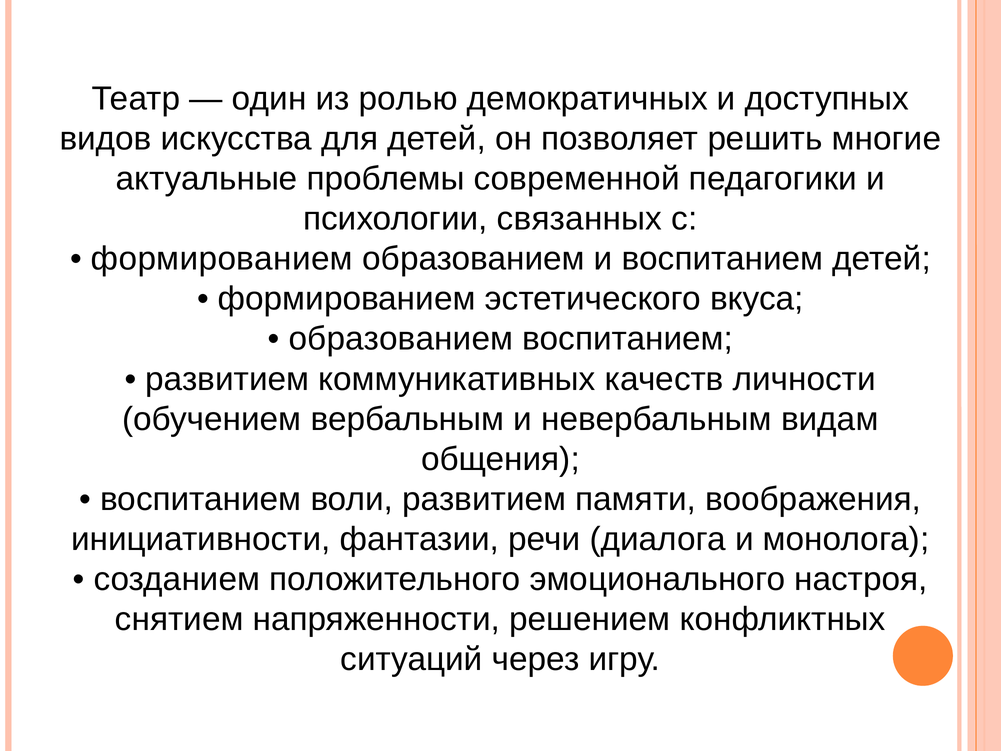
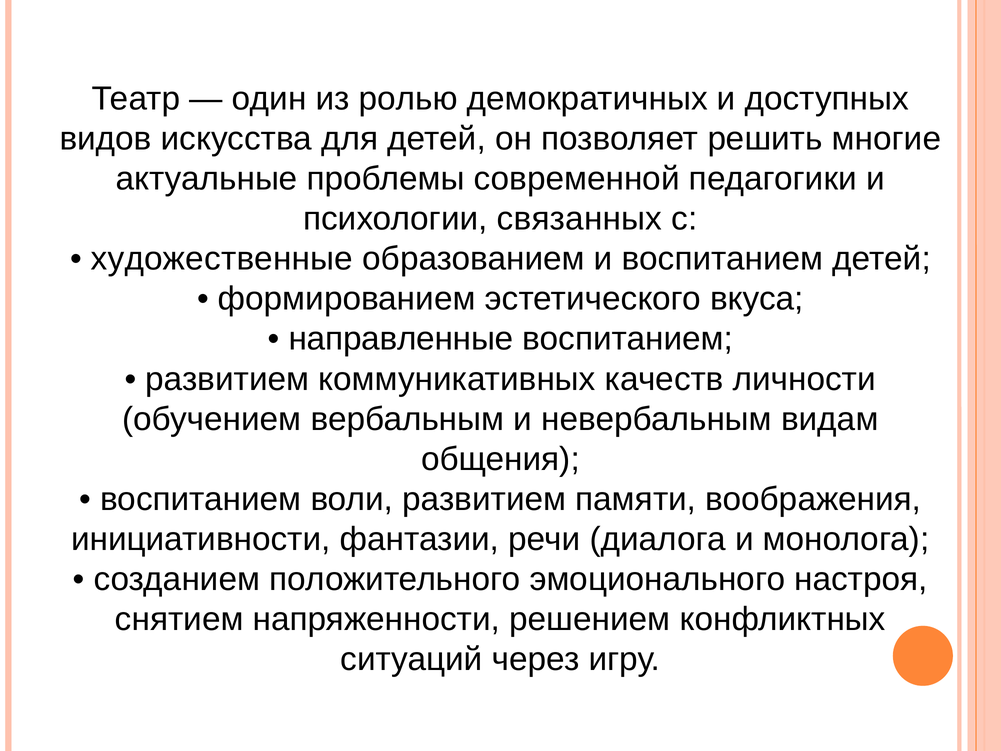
формированием: формированием -> художественные (222, 259)
образованием: образованием -> направленные (401, 339)
